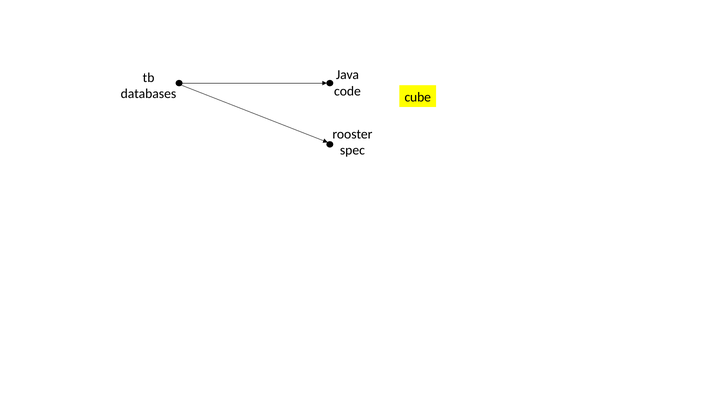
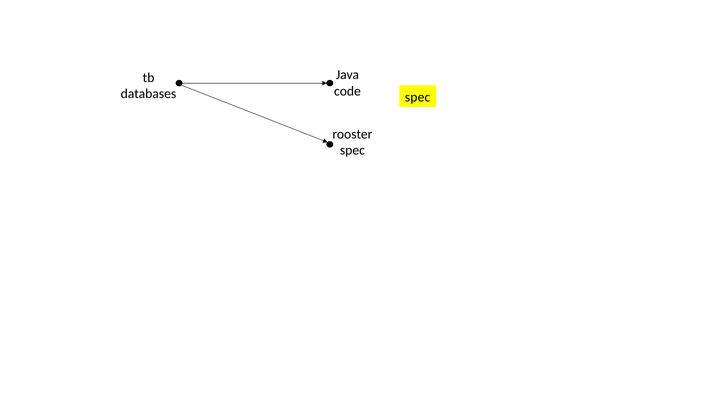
code cube: cube -> spec (418, 97)
